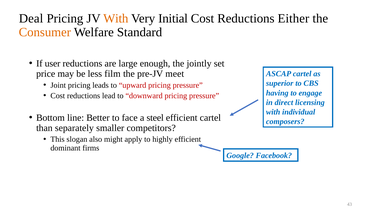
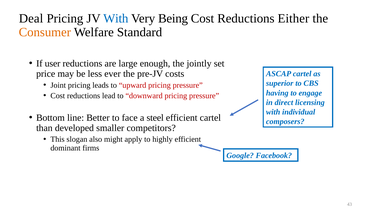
With colour: orange -> blue (116, 18)
Initial: Initial -> Being (173, 18)
film: film -> ever (113, 74)
meet: meet -> costs (175, 74)
separately: separately -> developed (74, 128)
